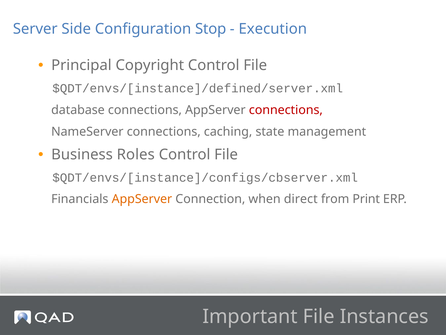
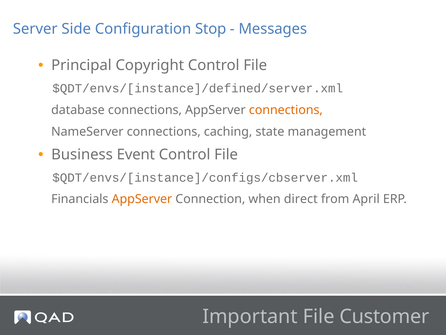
Execution: Execution -> Messages (273, 29)
connections colour: red -> orange (286, 110)
Roles: Roles -> Event (136, 154)
Print: Print -> April (366, 199)
Instances: Instances -> Customer (384, 316)
